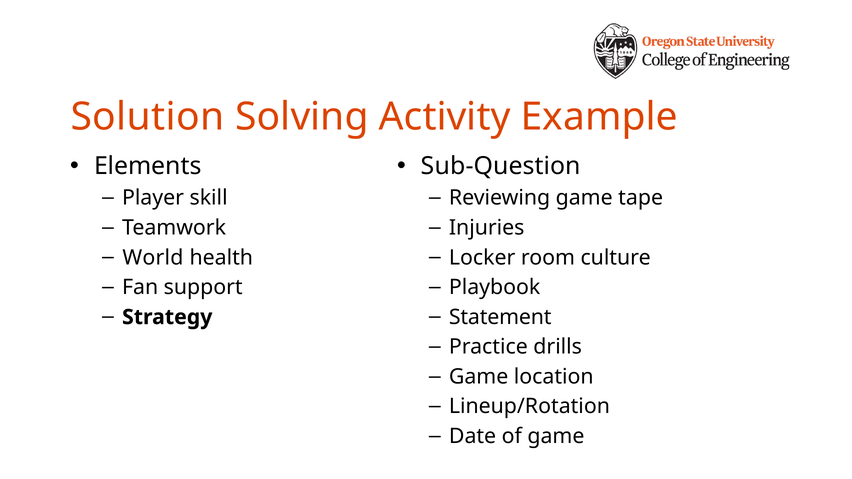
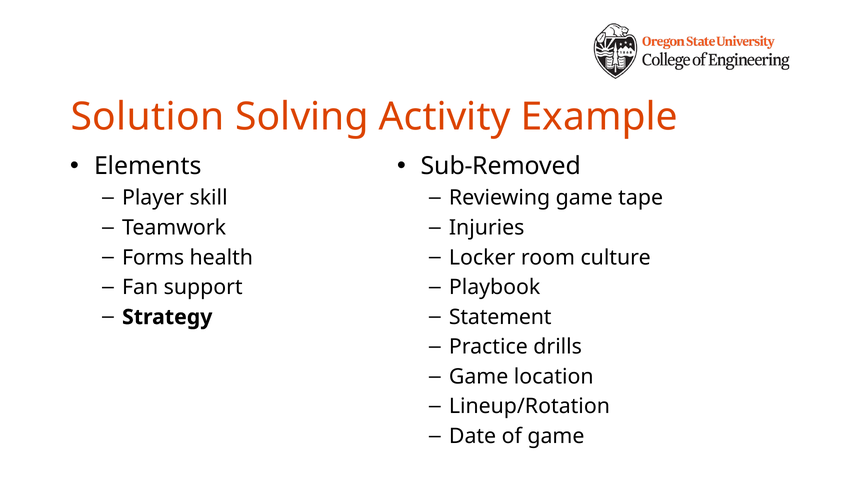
Sub-Question: Sub-Question -> Sub-Removed (501, 166)
World: World -> Forms (153, 258)
